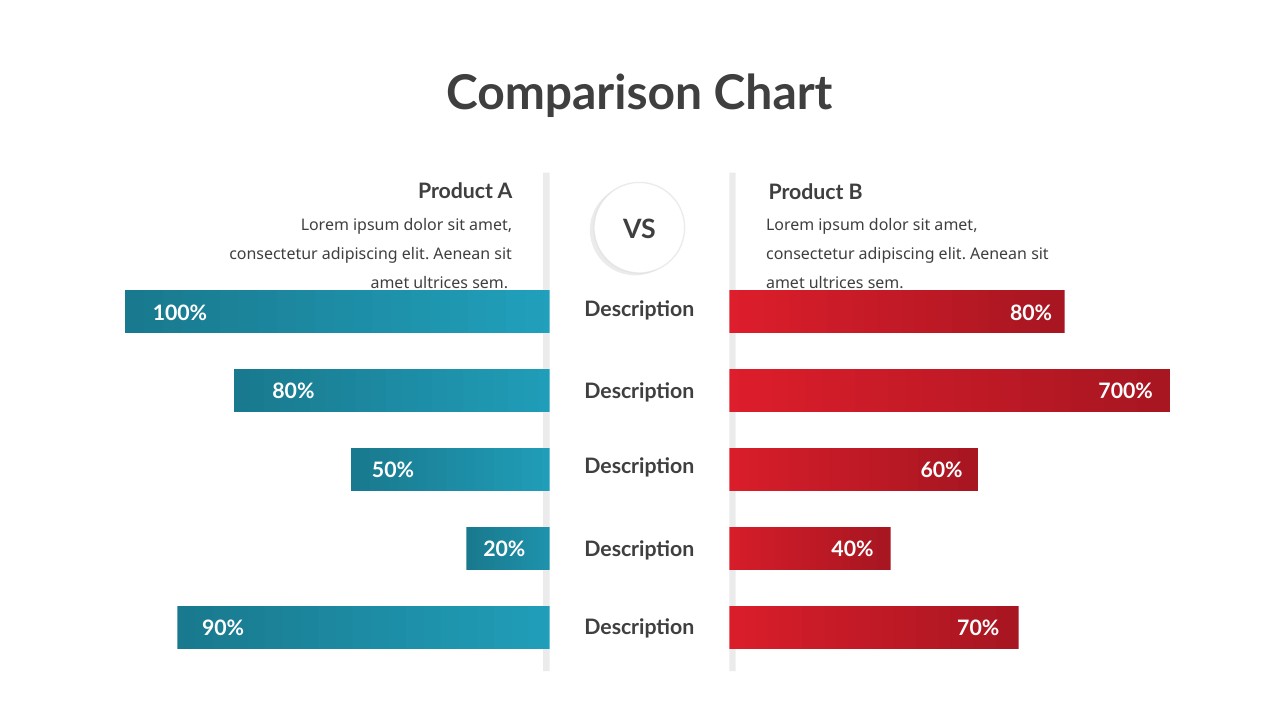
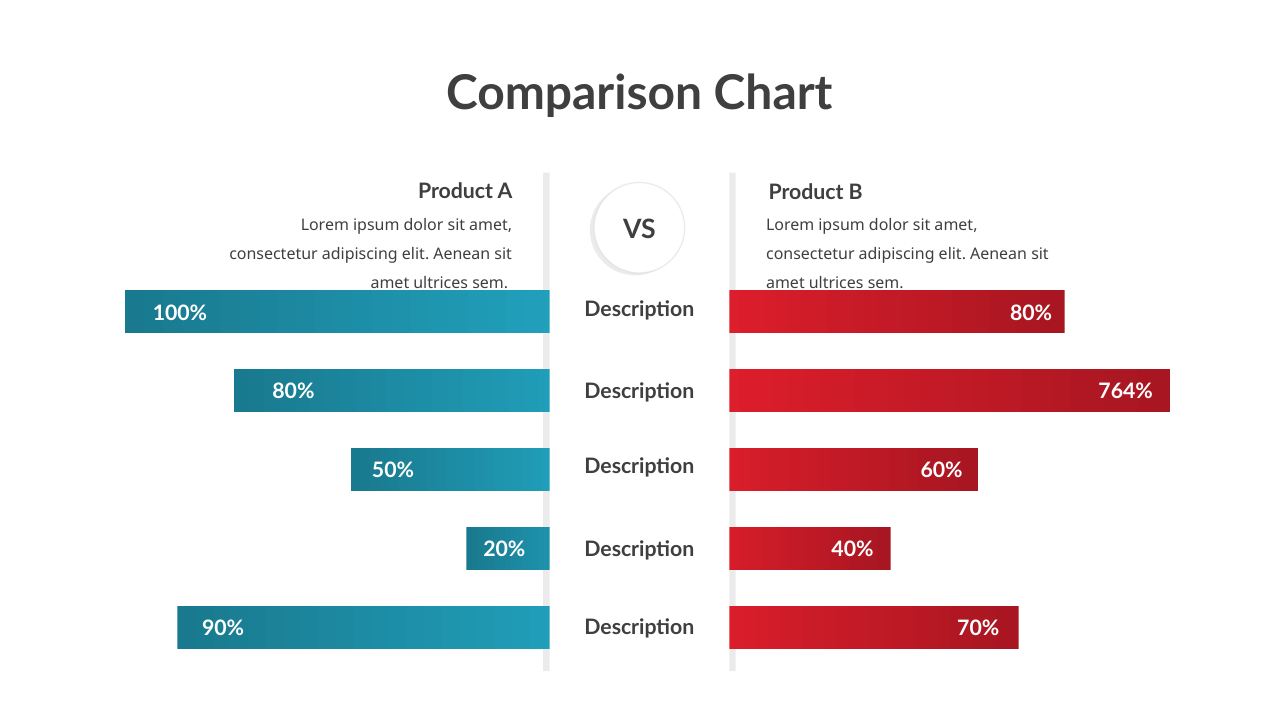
700%: 700% -> 764% (1126, 392)
